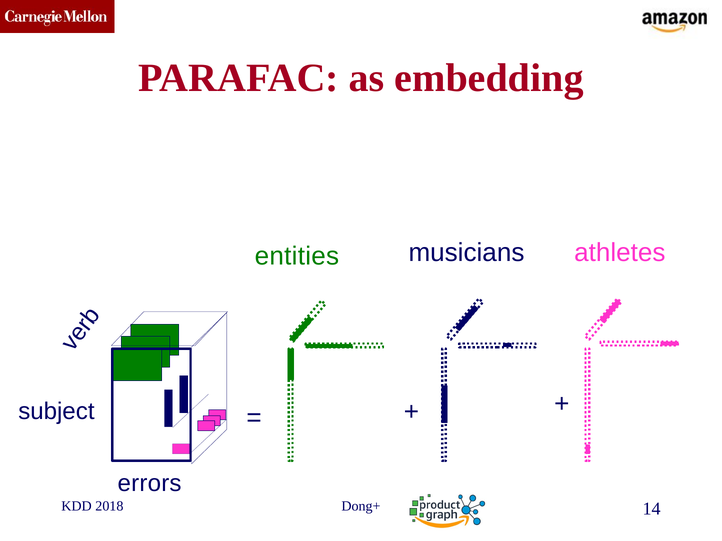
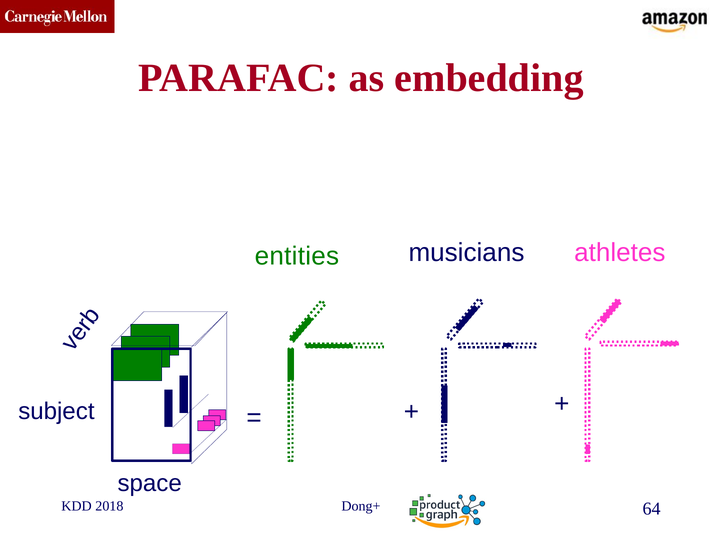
errors: errors -> space (150, 484)
14: 14 -> 64 (652, 509)
